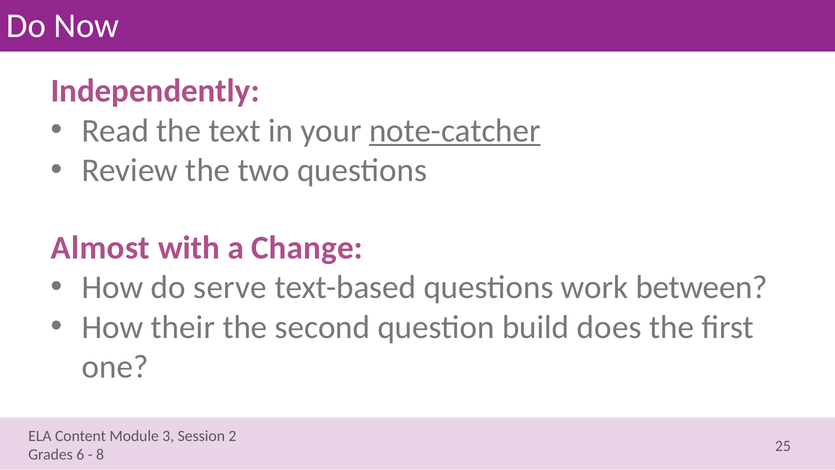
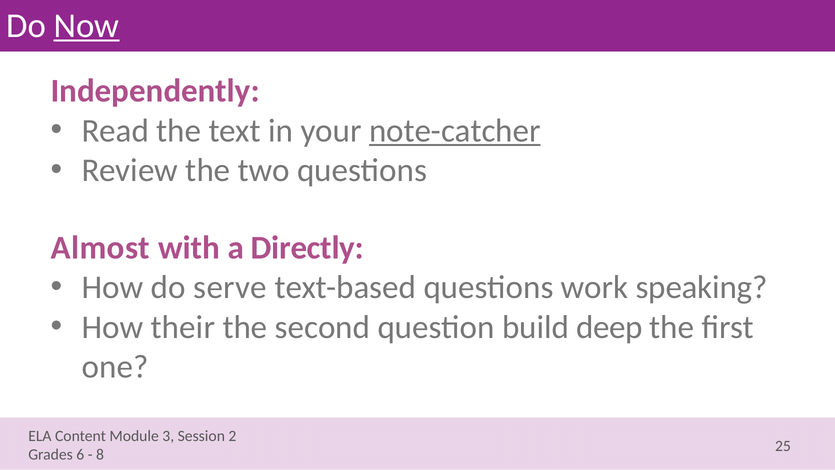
Now underline: none -> present (86, 26)
Change: Change -> Directly (307, 248)
between: between -> speaking (702, 287)
does: does -> deep (609, 327)
